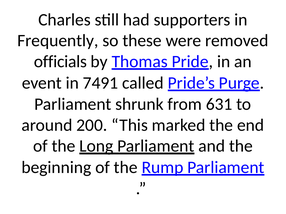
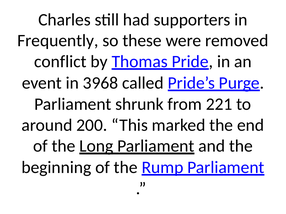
officials: officials -> conflict (60, 62)
7491: 7491 -> 3968 (100, 83)
631: 631 -> 221 (219, 104)
